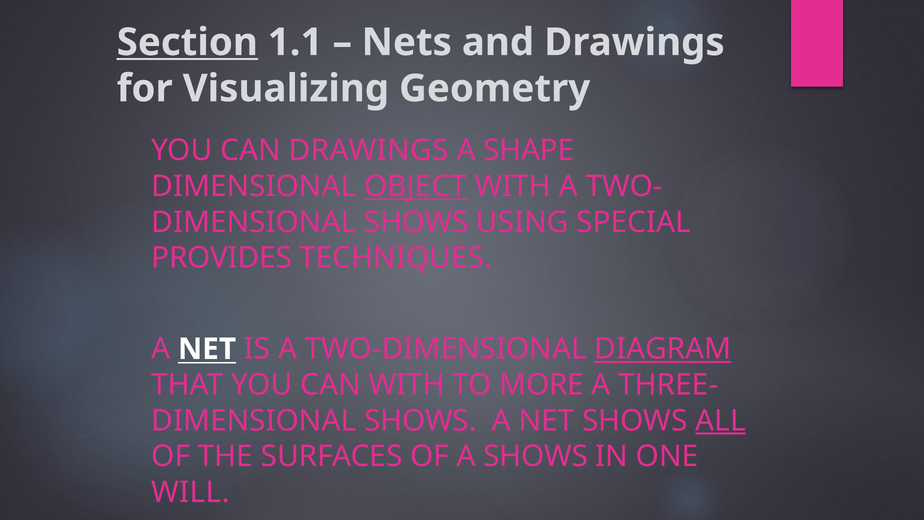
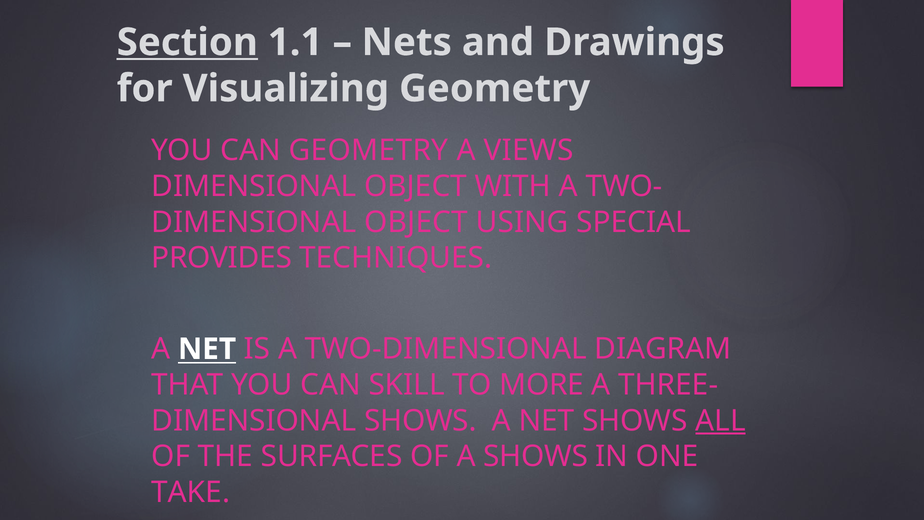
CAN DRAWINGS: DRAWINGS -> GEOMETRY (369, 151)
SHAPE: SHAPE -> VIEWS (528, 151)
OBJECT underline: present -> none (416, 186)
SHOWS: SHOWS -> OBJECT (416, 222)
DIAGRAM underline: present -> none (663, 349)
CAN WITH: WITH -> SKILL (407, 385)
WILL: WILL -> TAKE (191, 492)
